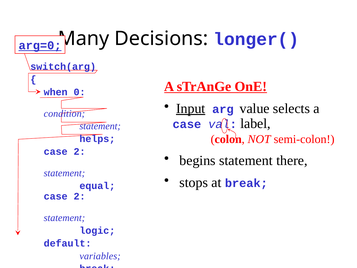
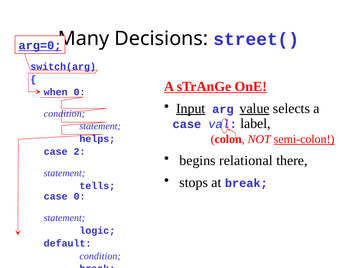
longer(: longer( -> street( (256, 39)
value underline: none -> present (255, 108)
semi-colon underline: none -> present (304, 139)
begins statement: statement -> relational (246, 160)
equal: equal -> tells (97, 186)
2: 2 -> 0 (80, 196)
variables: variables -> condition (100, 256)
